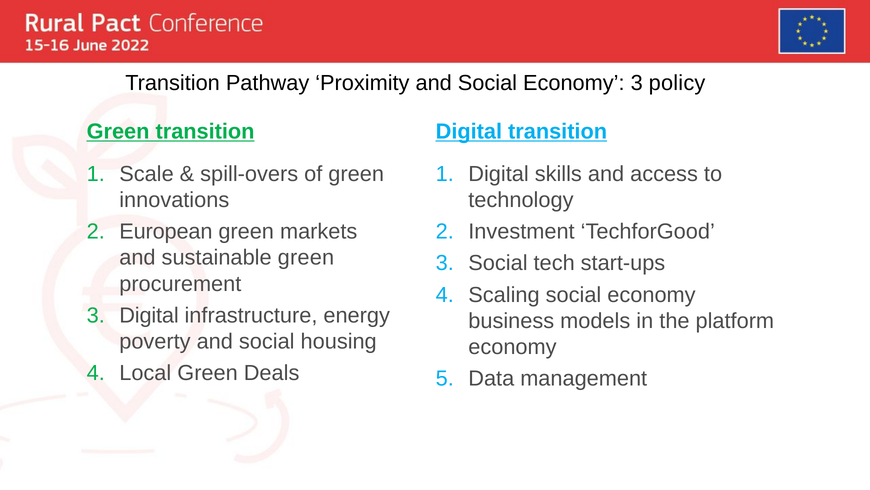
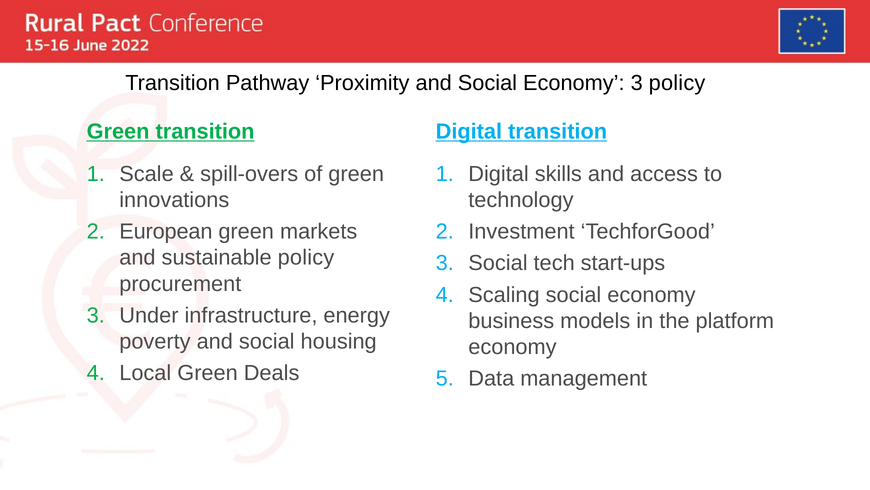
sustainable green: green -> policy (306, 257)
3 Digital: Digital -> Under (149, 315)
